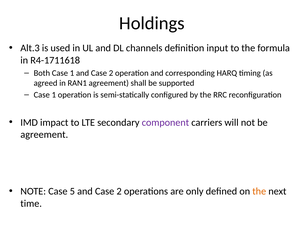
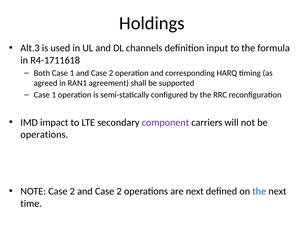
agreement: agreement -> operations (44, 135)
NOTE Case 5: 5 -> 2 (72, 191)
are only: only -> next (195, 191)
the colour: orange -> blue (259, 191)
